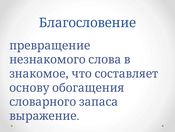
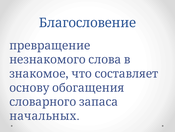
выражение: выражение -> начальных (43, 115)
